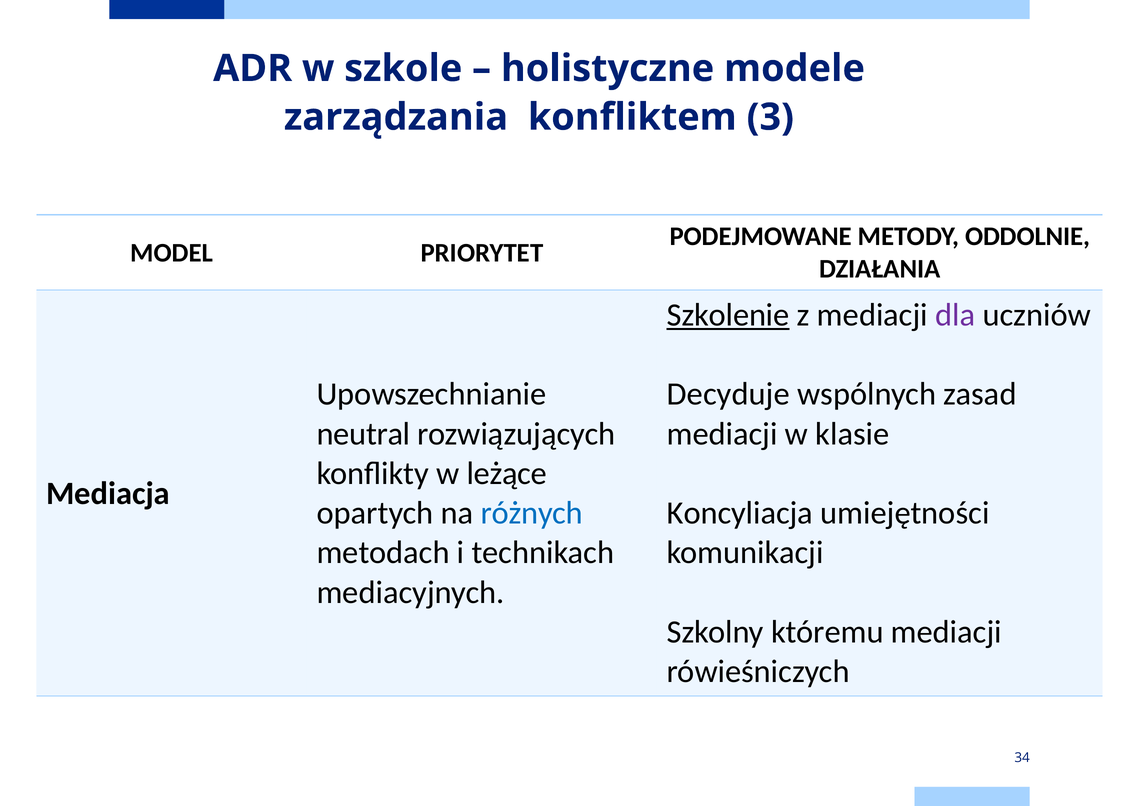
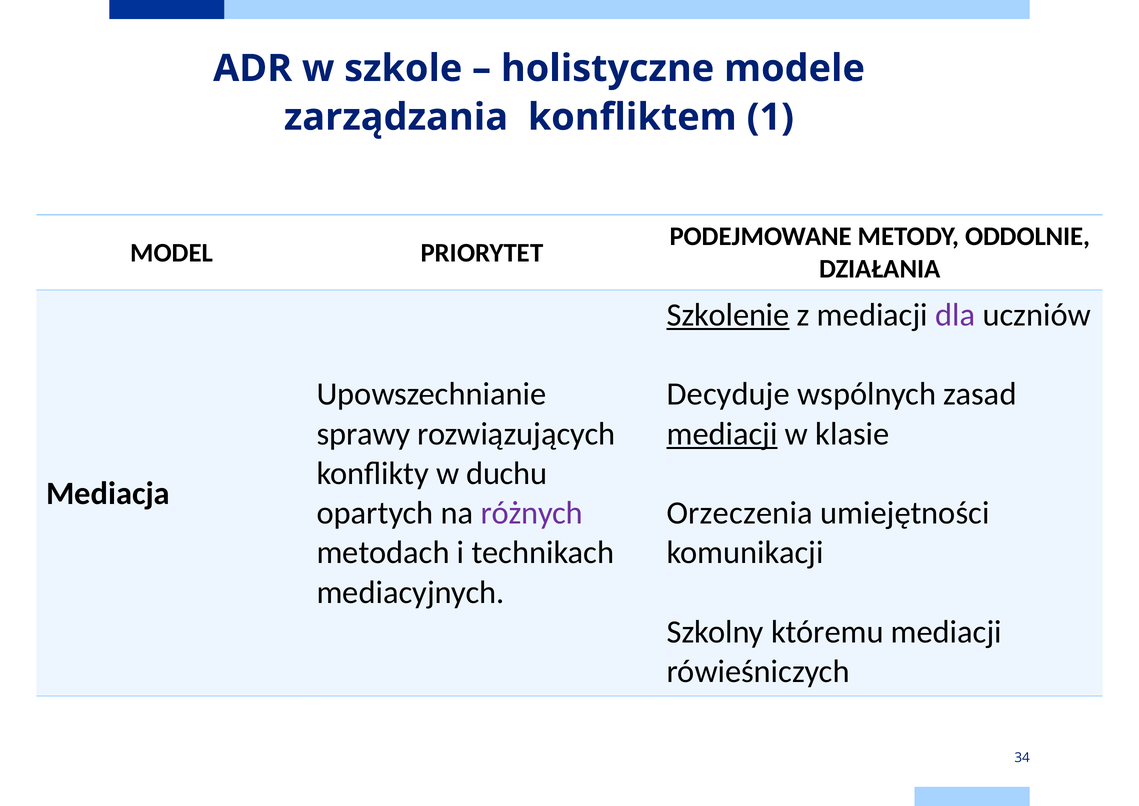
3: 3 -> 1 (770, 117)
neutral: neutral -> sprawy (363, 433)
mediacji underline: none -> present (722, 433)
leżące: leżące -> duchu (507, 473)
różnych colour: blue -> purple (532, 513)
Koncyliacja: Koncyliacja -> Orzeczenia (740, 513)
